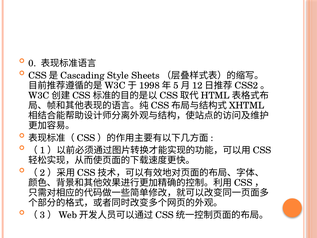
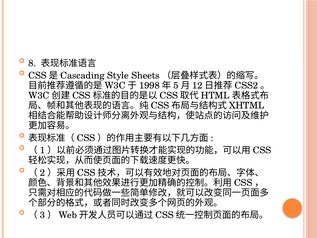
0: 0 -> 8 (32, 63)
